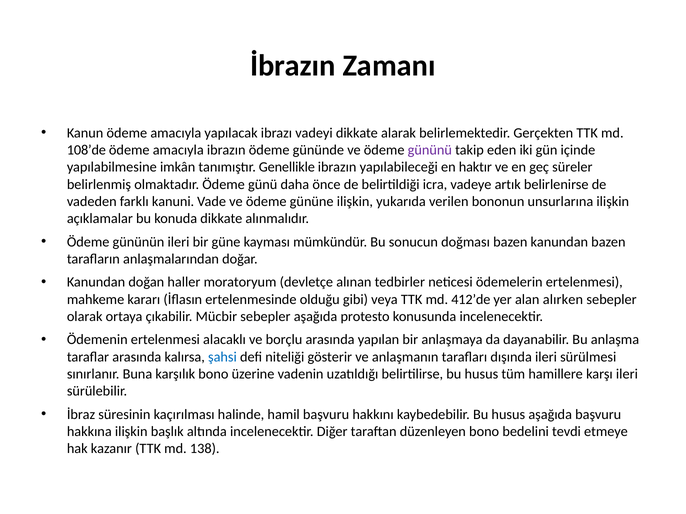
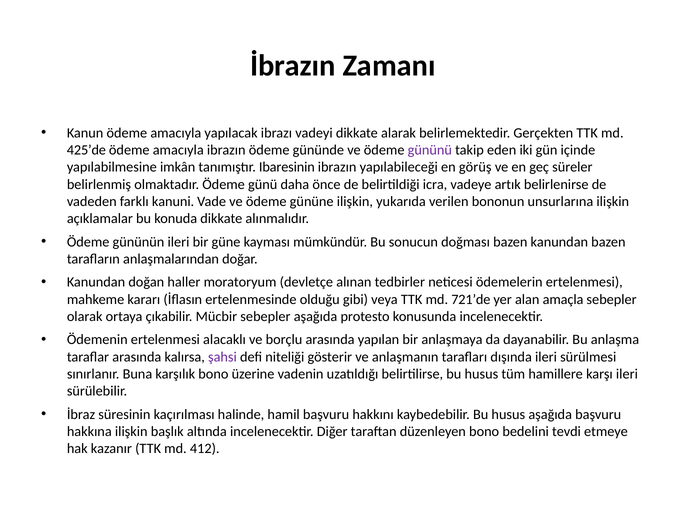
108’de: 108’de -> 425’de (86, 150)
Genellikle: Genellikle -> Ibaresinin (287, 167)
haktır: haktır -> görüş (475, 167)
412’de: 412’de -> 721’de (471, 300)
alırken: alırken -> amaçla (563, 300)
şahsi colour: blue -> purple (222, 357)
138: 138 -> 412 (205, 449)
